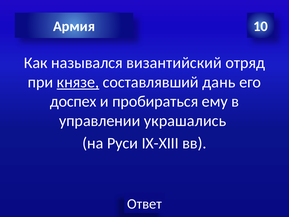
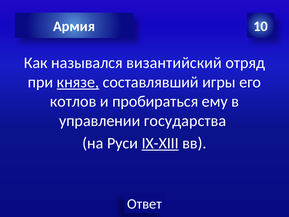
дань: дань -> игры (219, 82)
доспех: доспех -> котлов (73, 101)
украшались: украшались -> государства (185, 121)
IX-XIII underline: none -> present (160, 143)
